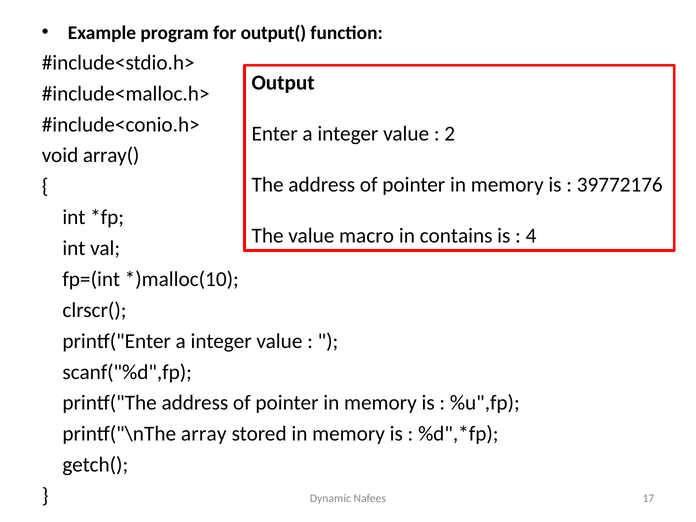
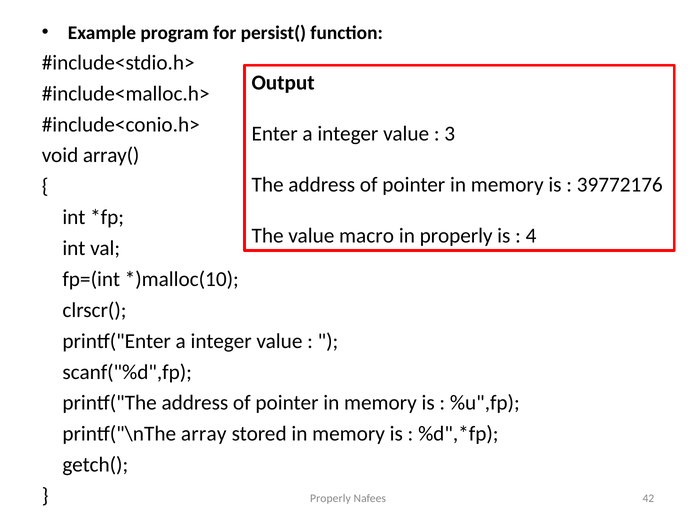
output(: output( -> persist( (273, 33)
2: 2 -> 3 (450, 134)
in contains: contains -> properly (456, 236)
Dynamic: Dynamic -> Properly (330, 498)
17: 17 -> 42 (648, 498)
